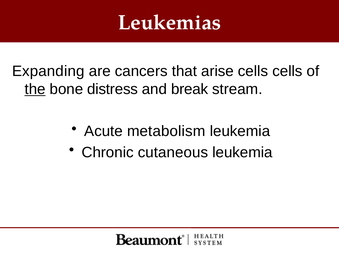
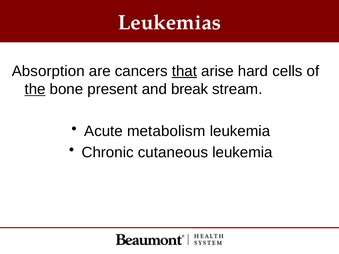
Expanding: Expanding -> Absorption (48, 71)
that underline: none -> present (184, 71)
arise cells: cells -> hard (253, 71)
distress: distress -> present (113, 89)
